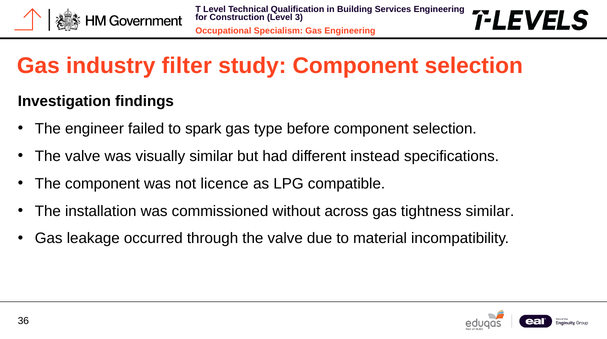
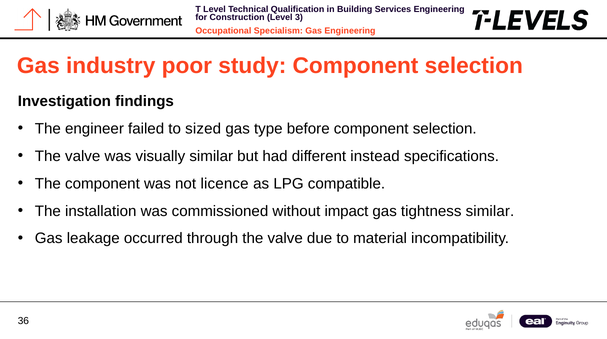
filter: filter -> poor (187, 66)
spark: spark -> sized (203, 129)
across: across -> impact (346, 211)
